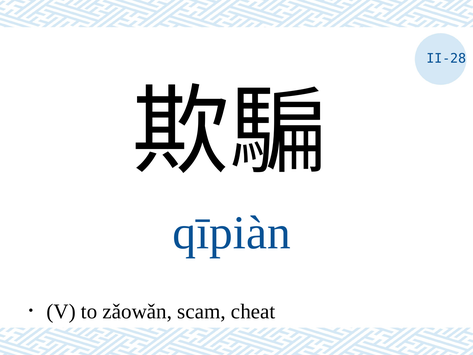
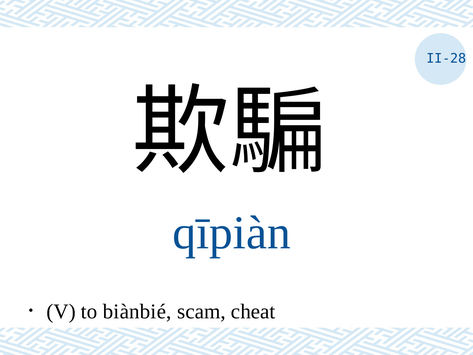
zǎowǎn: zǎowǎn -> biànbié (137, 311)
